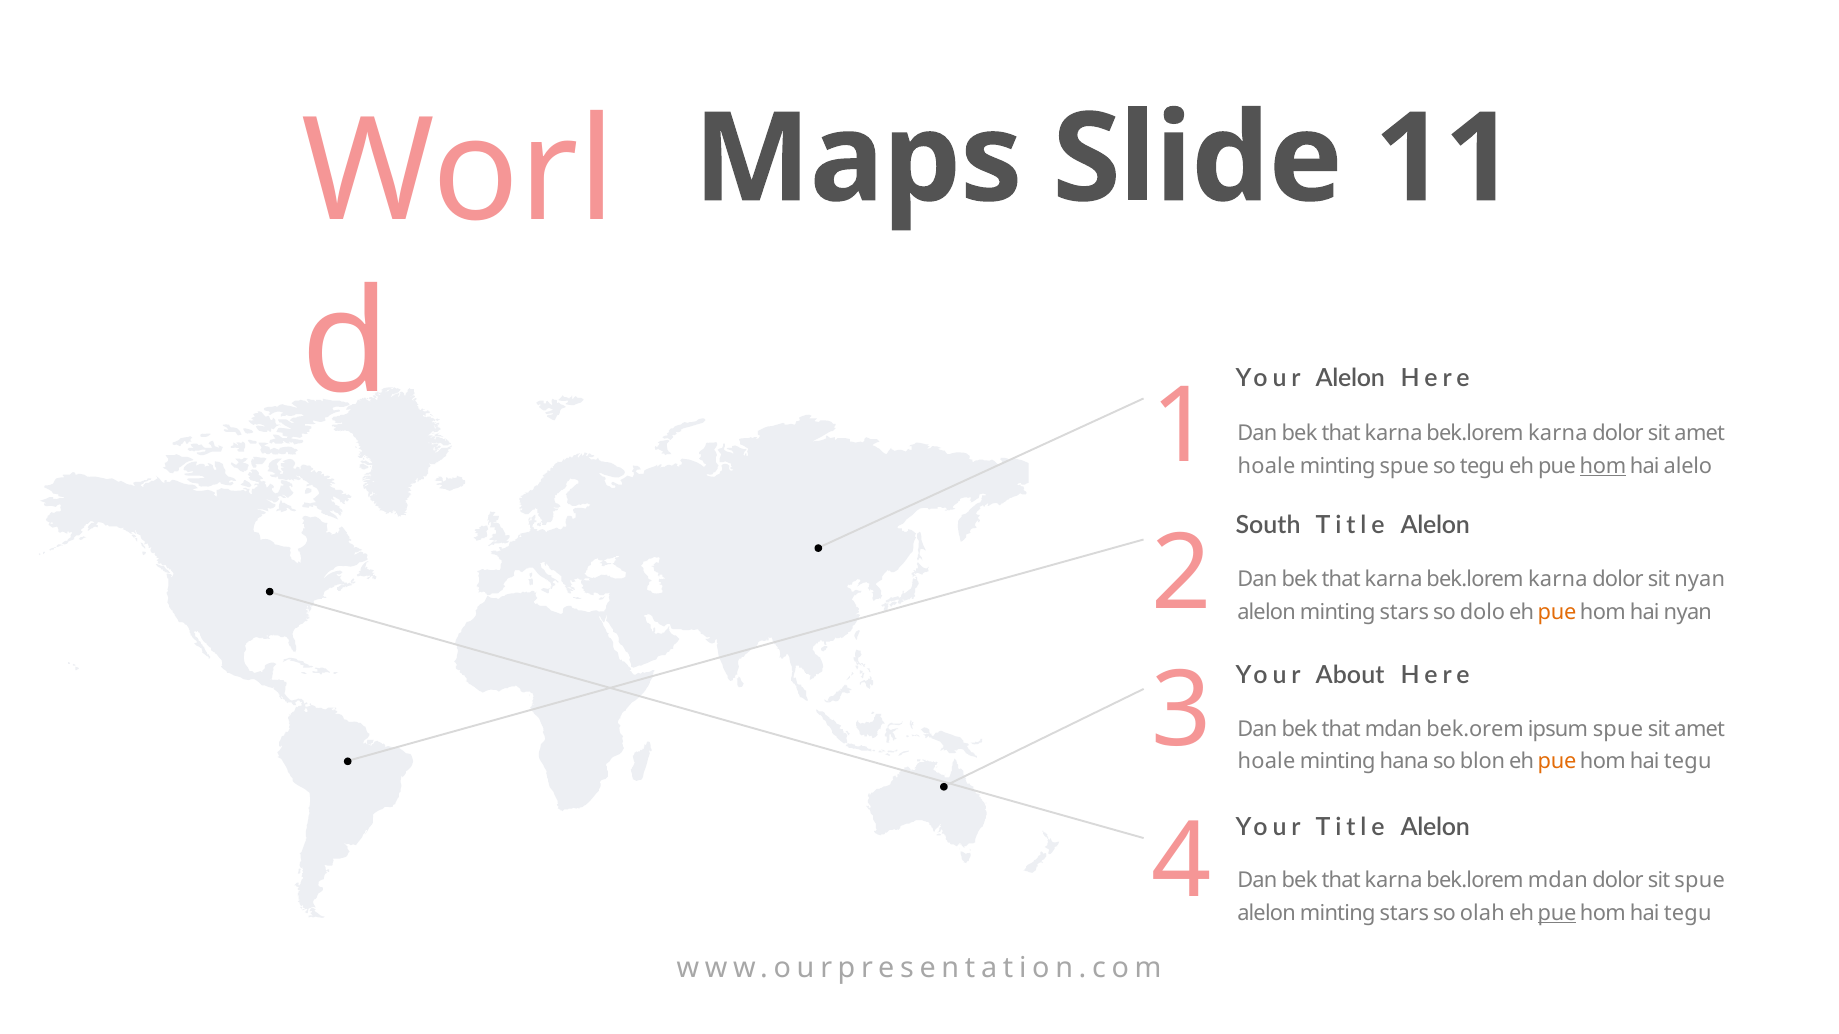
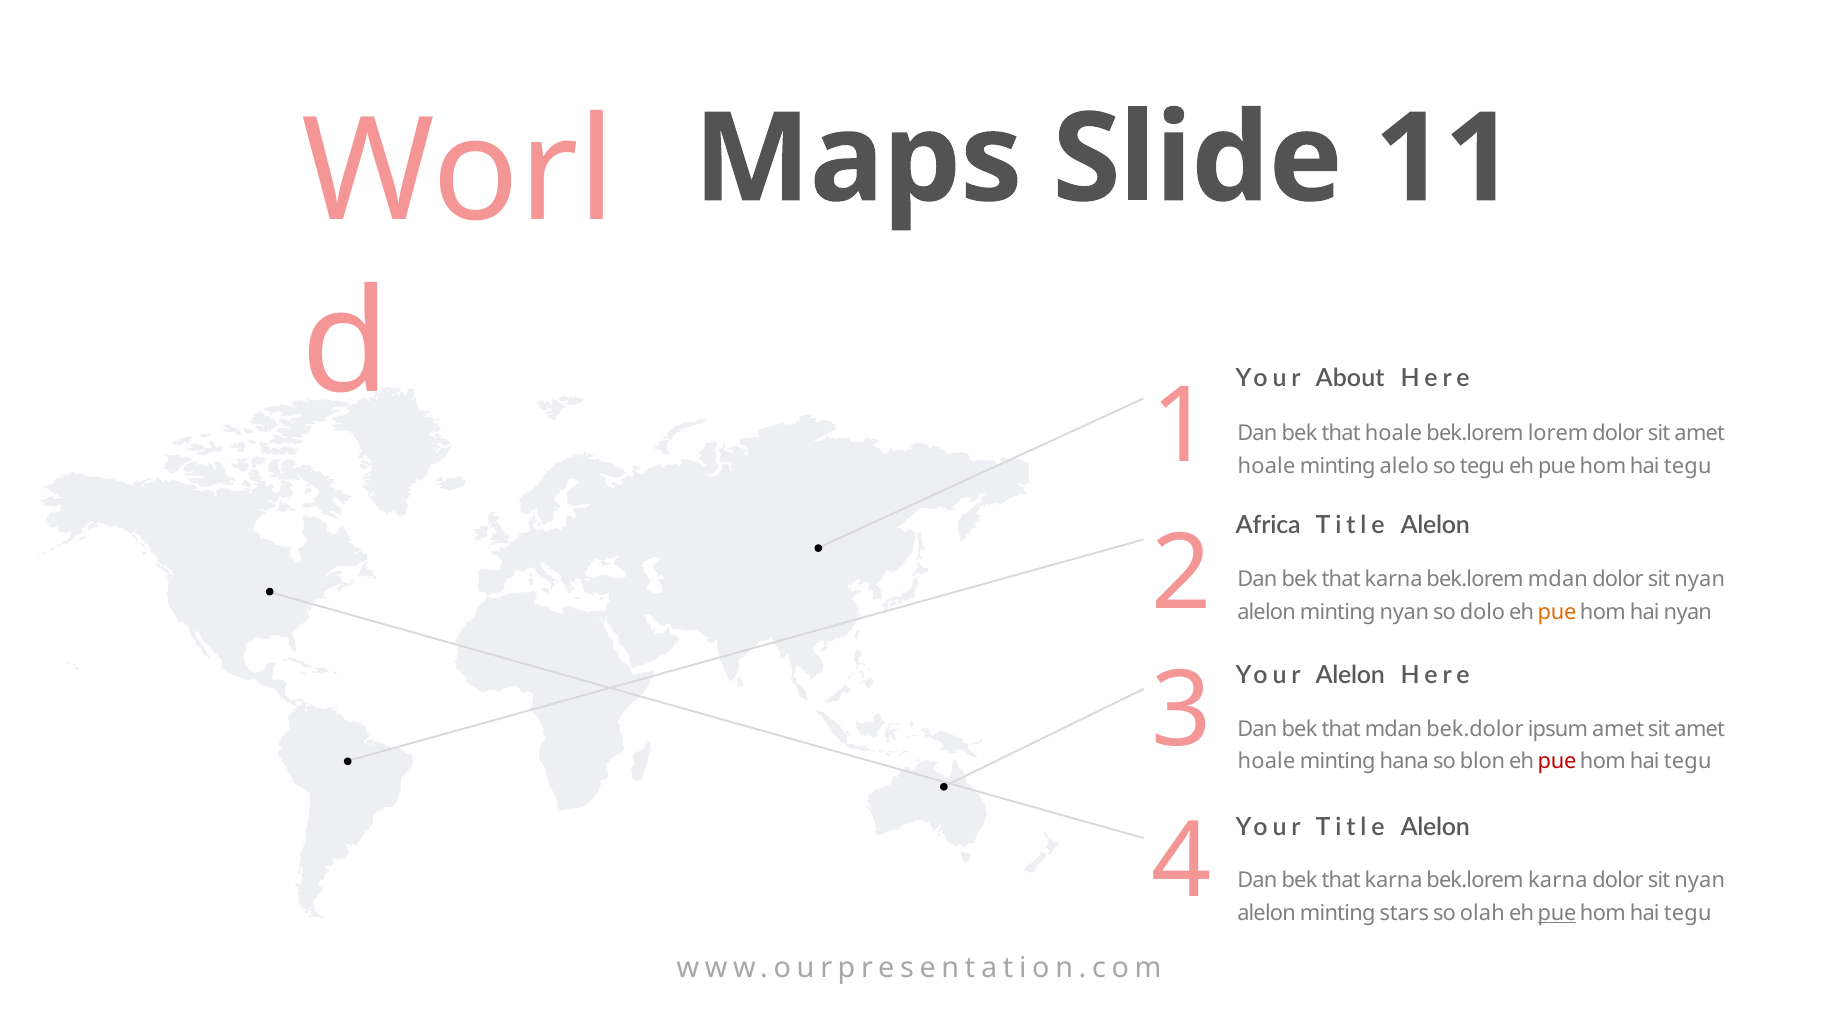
karna: karna -> hoale (1393, 434)
karna: karna -> lorem (1558, 434)
Your Alelon: Alelon -> About (1350, 379)
minting spue: spue -> alelo (1404, 466)
hom underline: present -> none (1603, 466)
alelo: alelo -> tegu (1688, 466)
South: South -> Africa (1268, 525)
karna: karna -> mdan (1558, 580)
stars: stars -> nyan (1404, 613)
Your About: About -> Alelon (1350, 675)
bek.orem: bek.orem -> bek.dolor (1475, 729)
ipsum spue: spue -> amet (1618, 729)
pue colour: orange -> red (1557, 762)
bek.lorem mdan: mdan -> karna (1558, 881)
spue: spue -> nyan (1700, 881)
